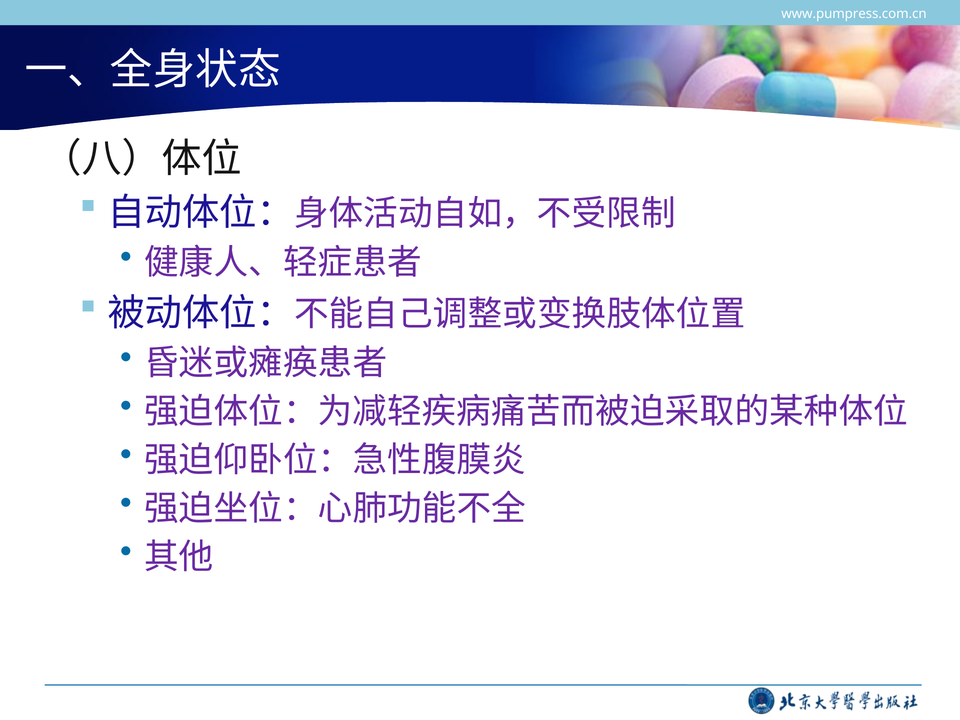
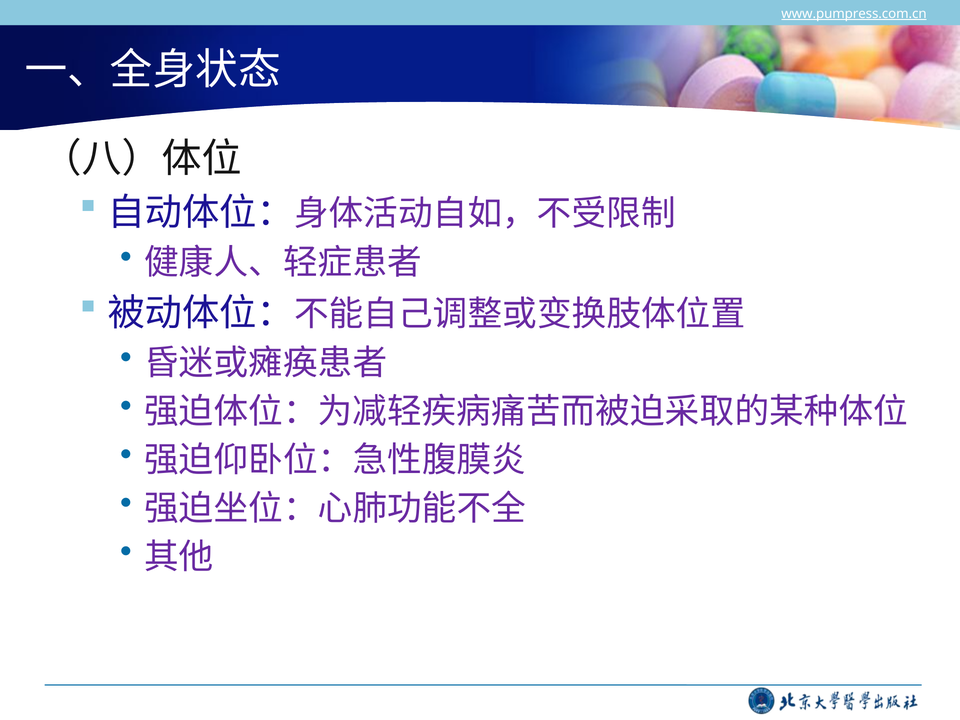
www.pumpress.com.cn underline: none -> present (854, 14)
